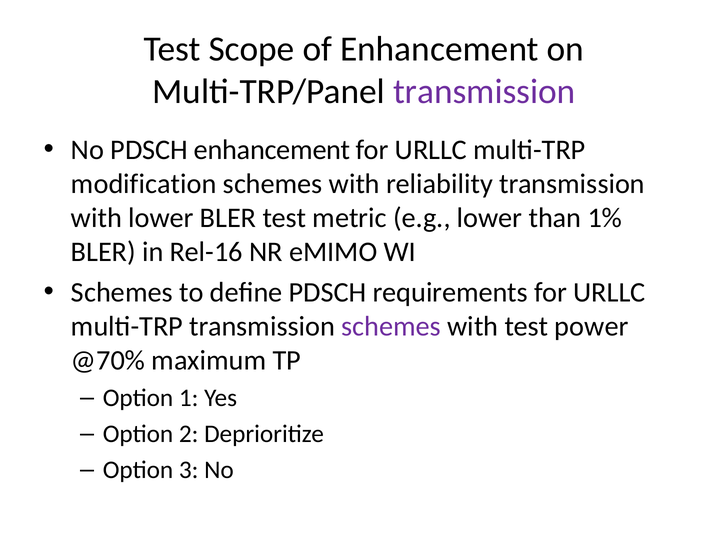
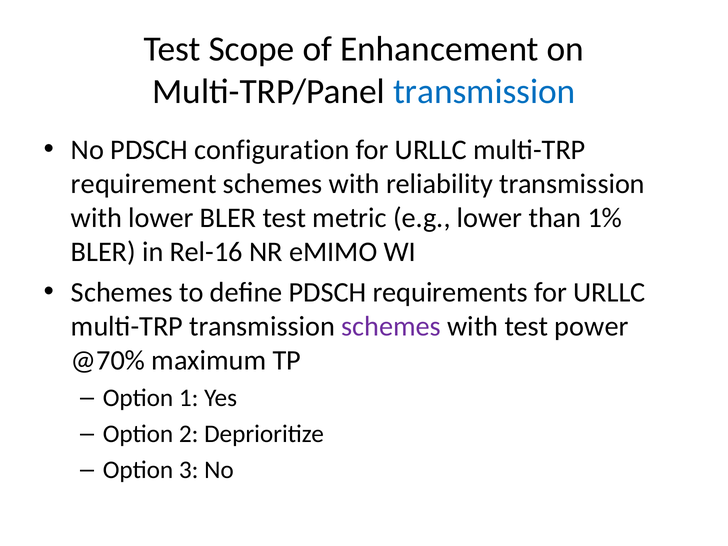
transmission colour: purple -> blue (484, 92)
PDSCH enhancement: enhancement -> configuration (272, 150)
modification: modification -> requirement (144, 184)
